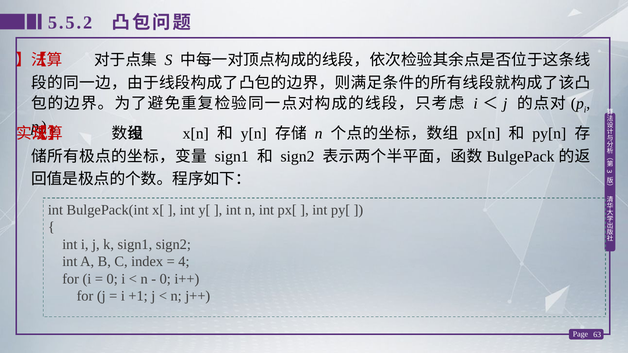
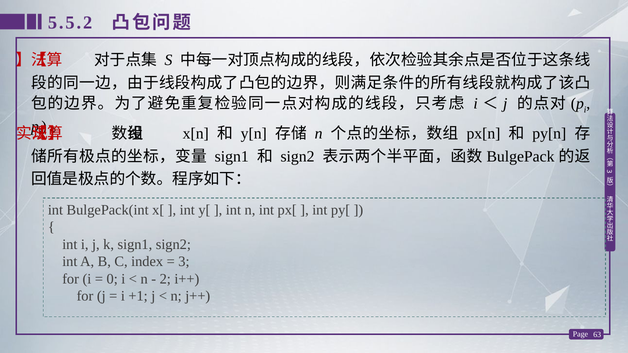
4: 4 -> 3 (184, 262)
0: 0 -> 2 (165, 279)
